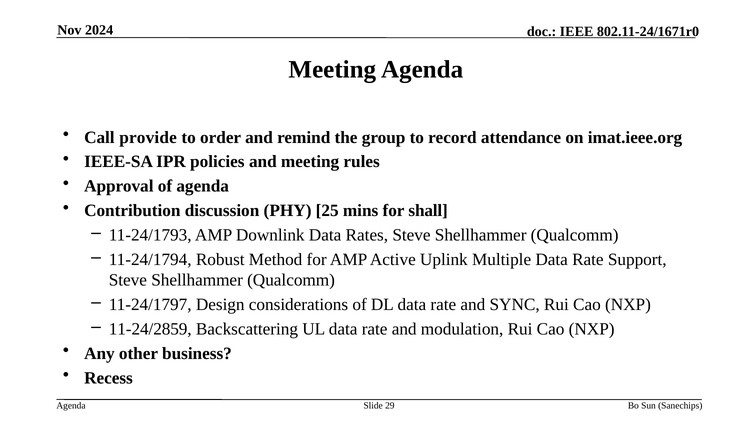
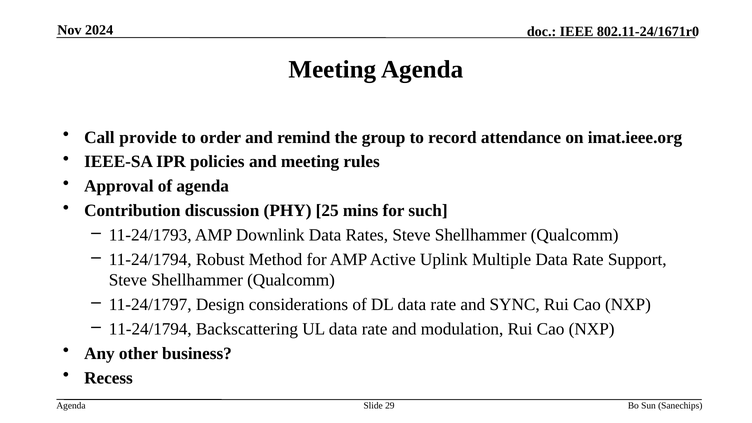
shall: shall -> such (428, 211)
11-24/2859: 11-24/2859 -> 11-24/1794 (150, 329)
